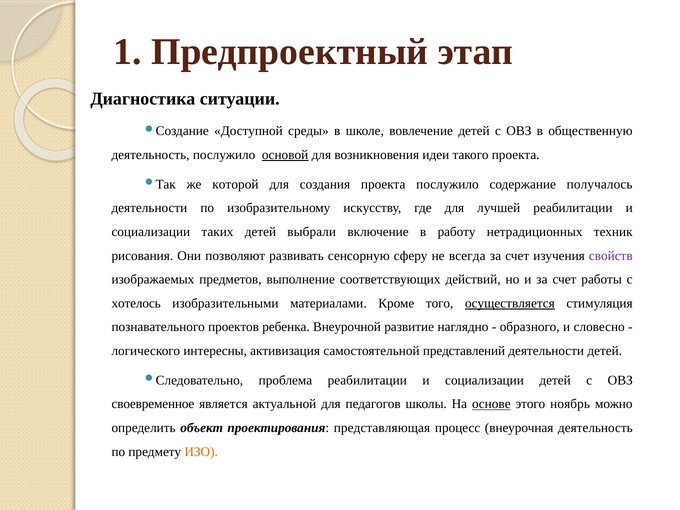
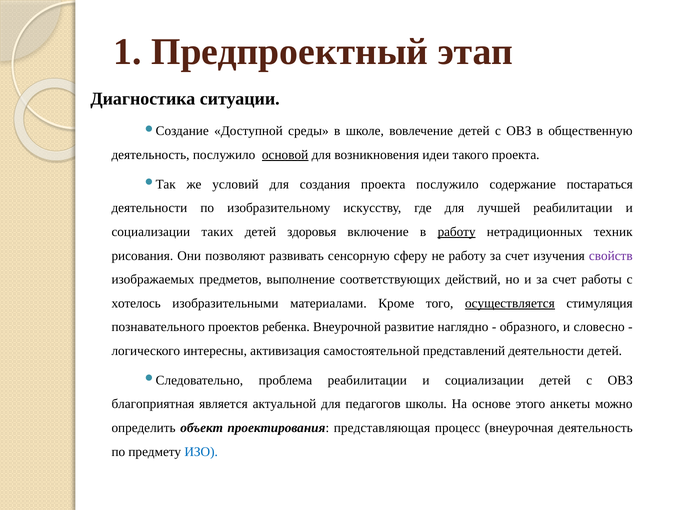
которой: которой -> условий (235, 184)
получалось: получалось -> постараться (600, 184)
выбрали: выбрали -> здоровья (312, 232)
работу underline: none -> present (457, 232)
не всегда: всегда -> работу (467, 256)
своевременное: своевременное -> благоприятная (153, 404)
основе underline: present -> none (491, 404)
ноябрь: ноябрь -> анкеты (570, 404)
ИЗО colour: orange -> blue (201, 452)
